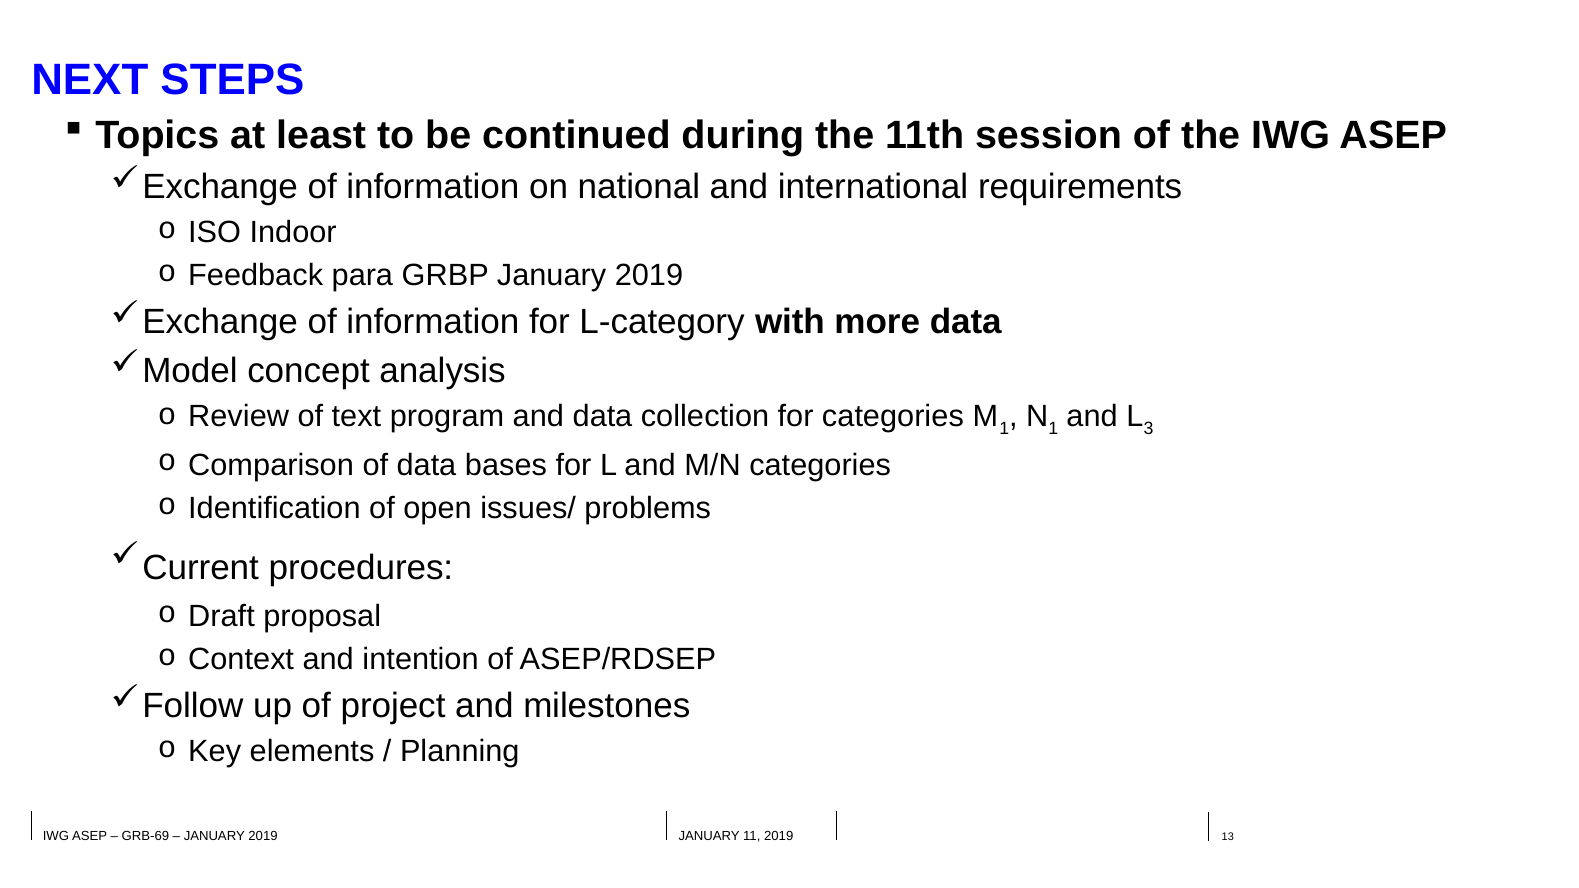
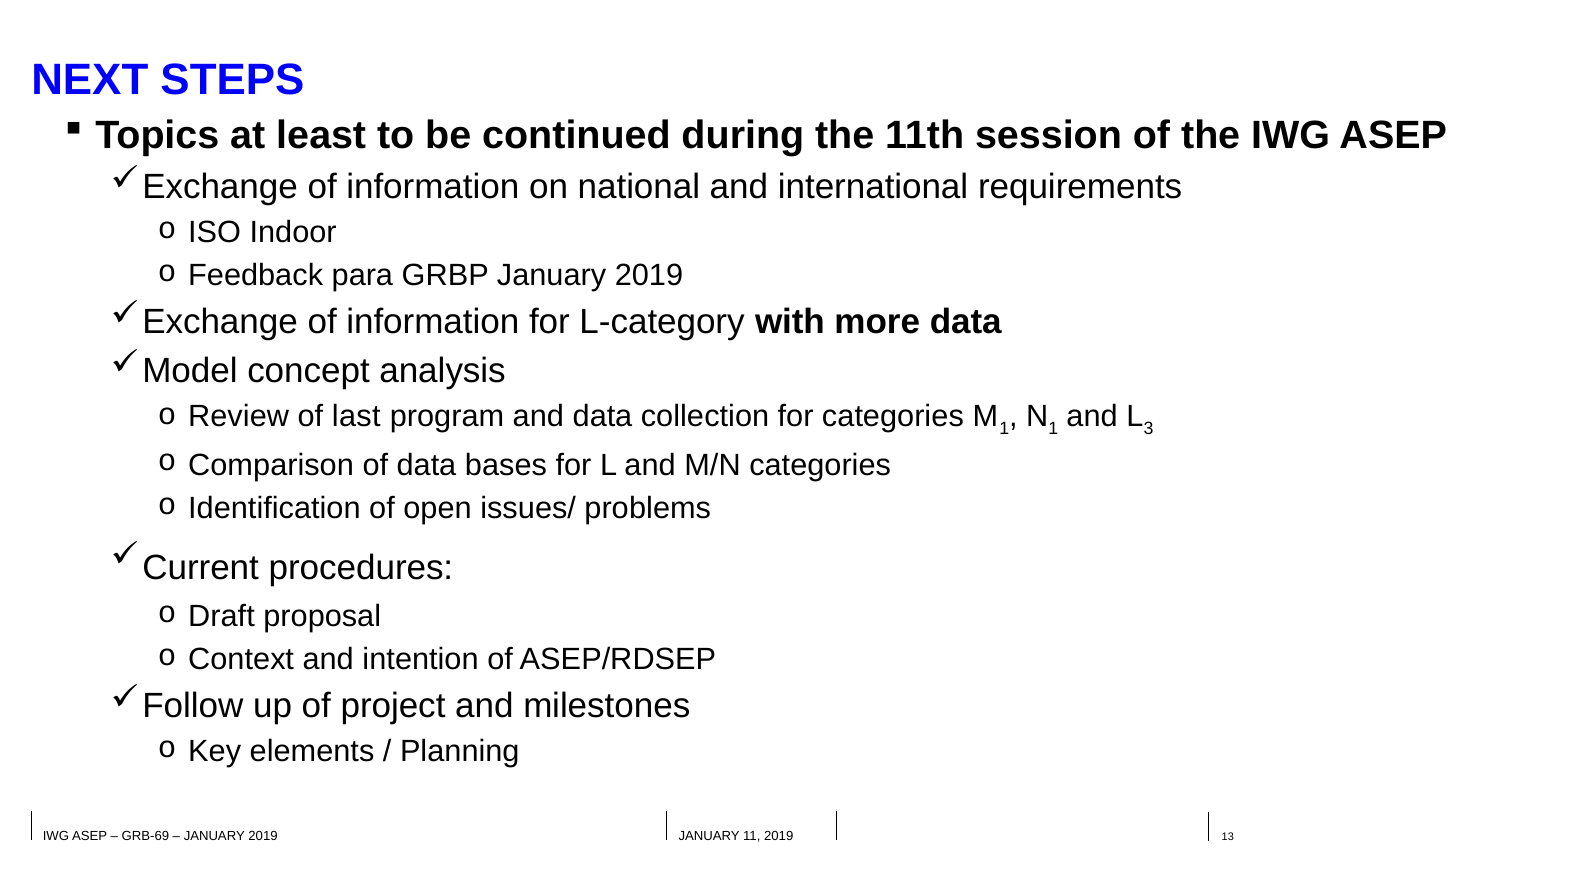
text: text -> last (356, 417)
